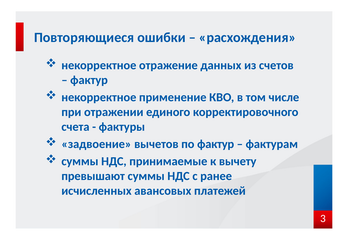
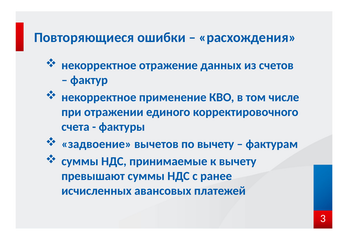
по фактур: фактур -> вычету (216, 144)
